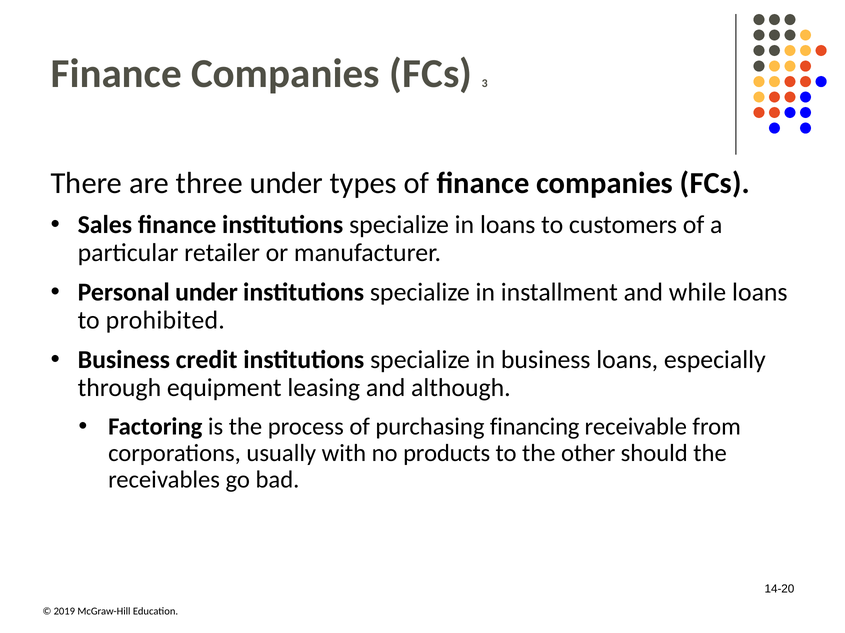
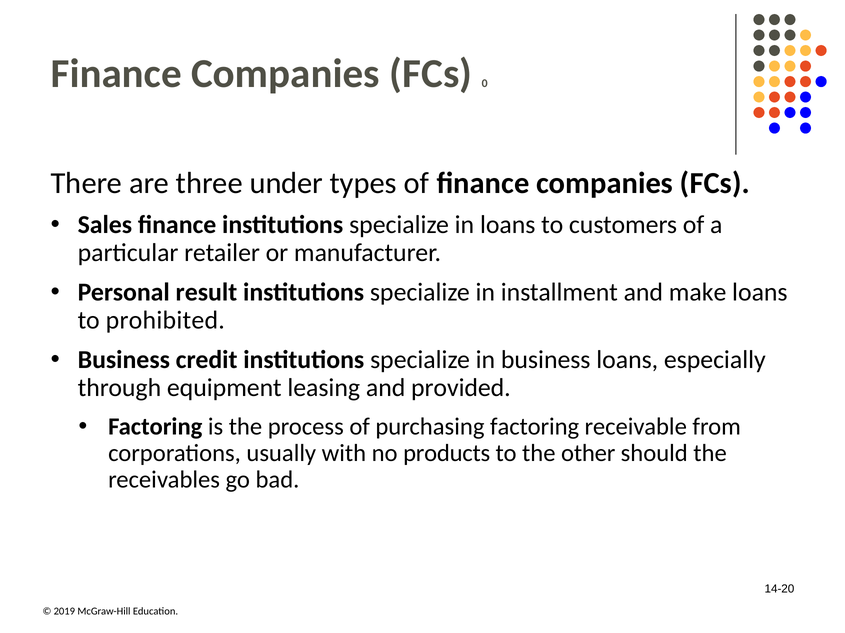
3: 3 -> 0 (485, 84)
Personal under: under -> result (206, 293)
while: while -> make (698, 293)
although: although -> provided (461, 388)
purchasing financing: financing -> factoring (535, 427)
